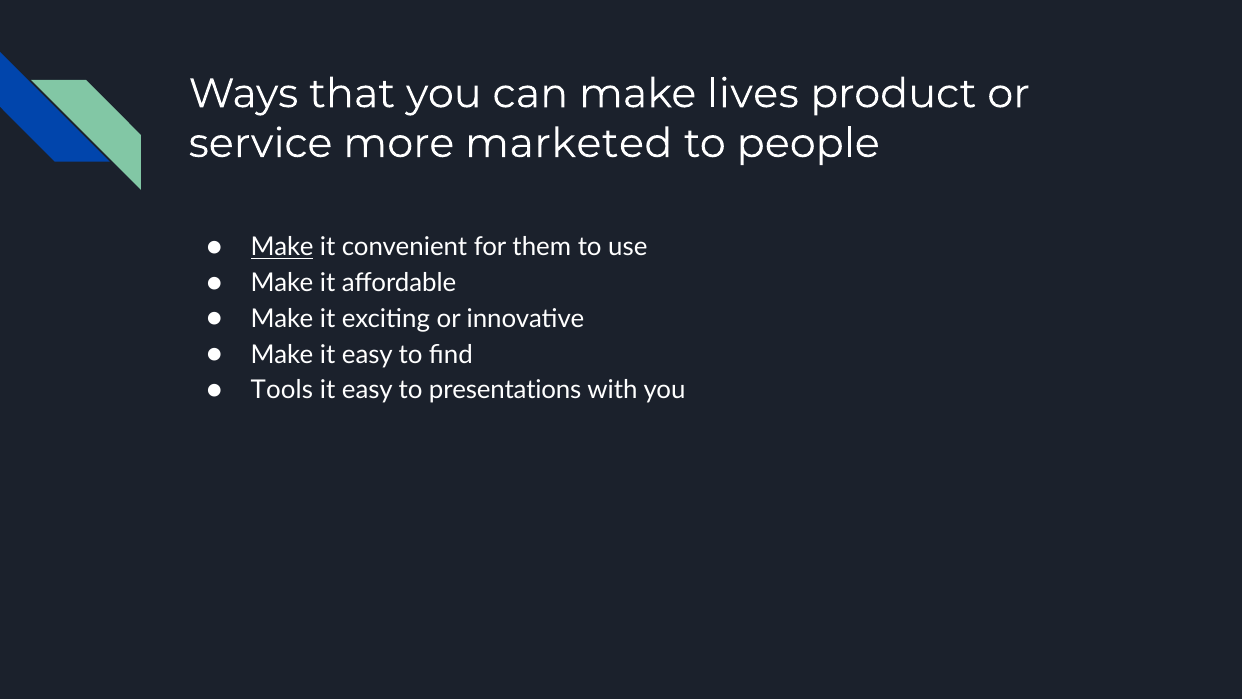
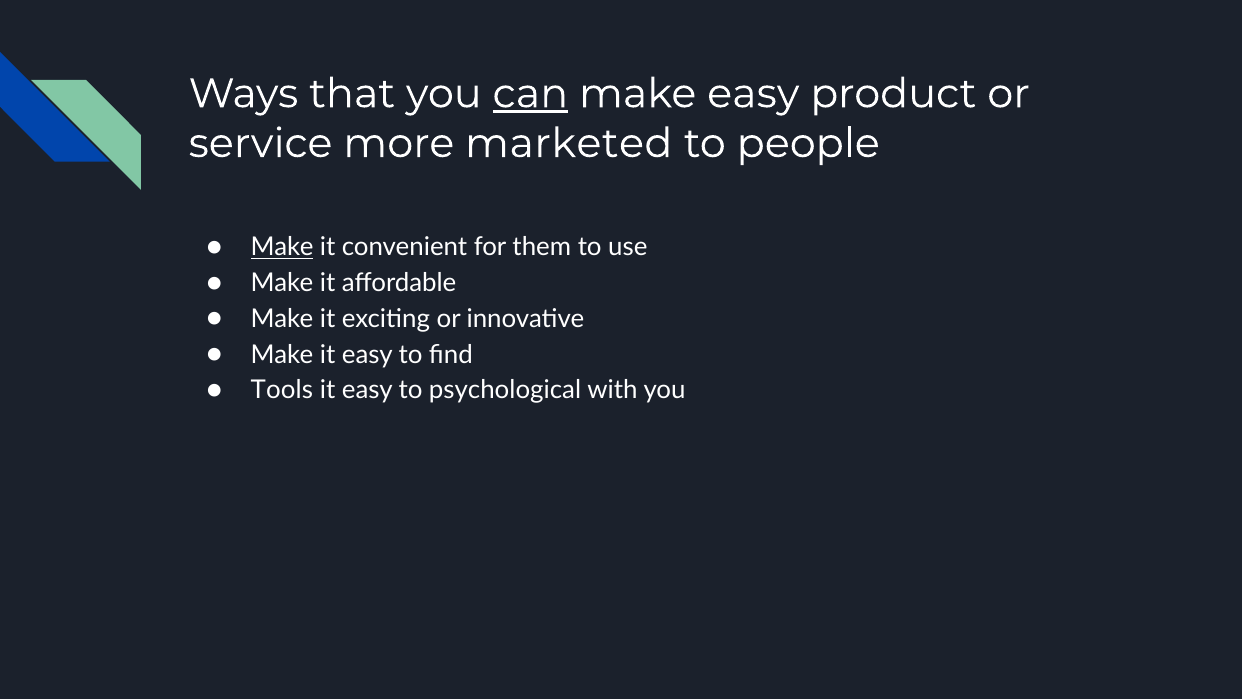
can underline: none -> present (530, 94)
make lives: lives -> easy (753, 94)
presentations: presentations -> psychological (505, 390)
